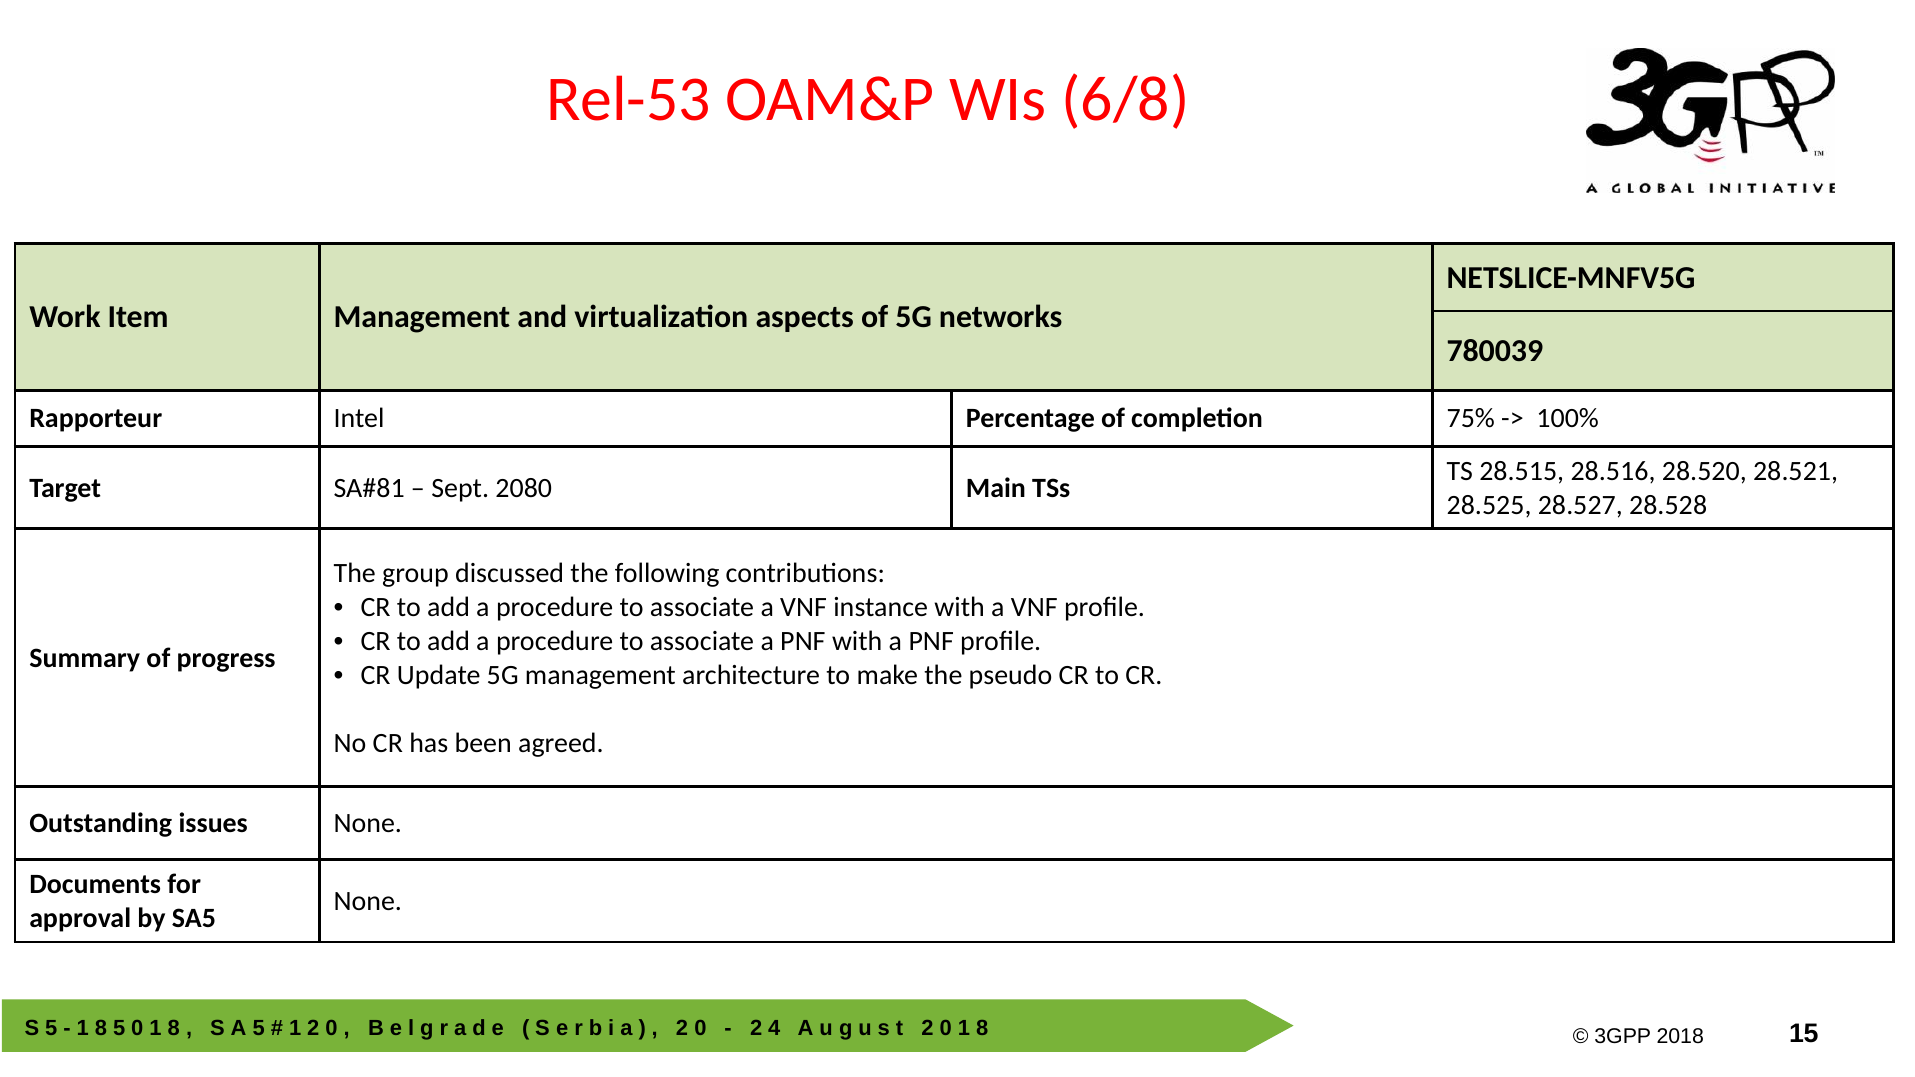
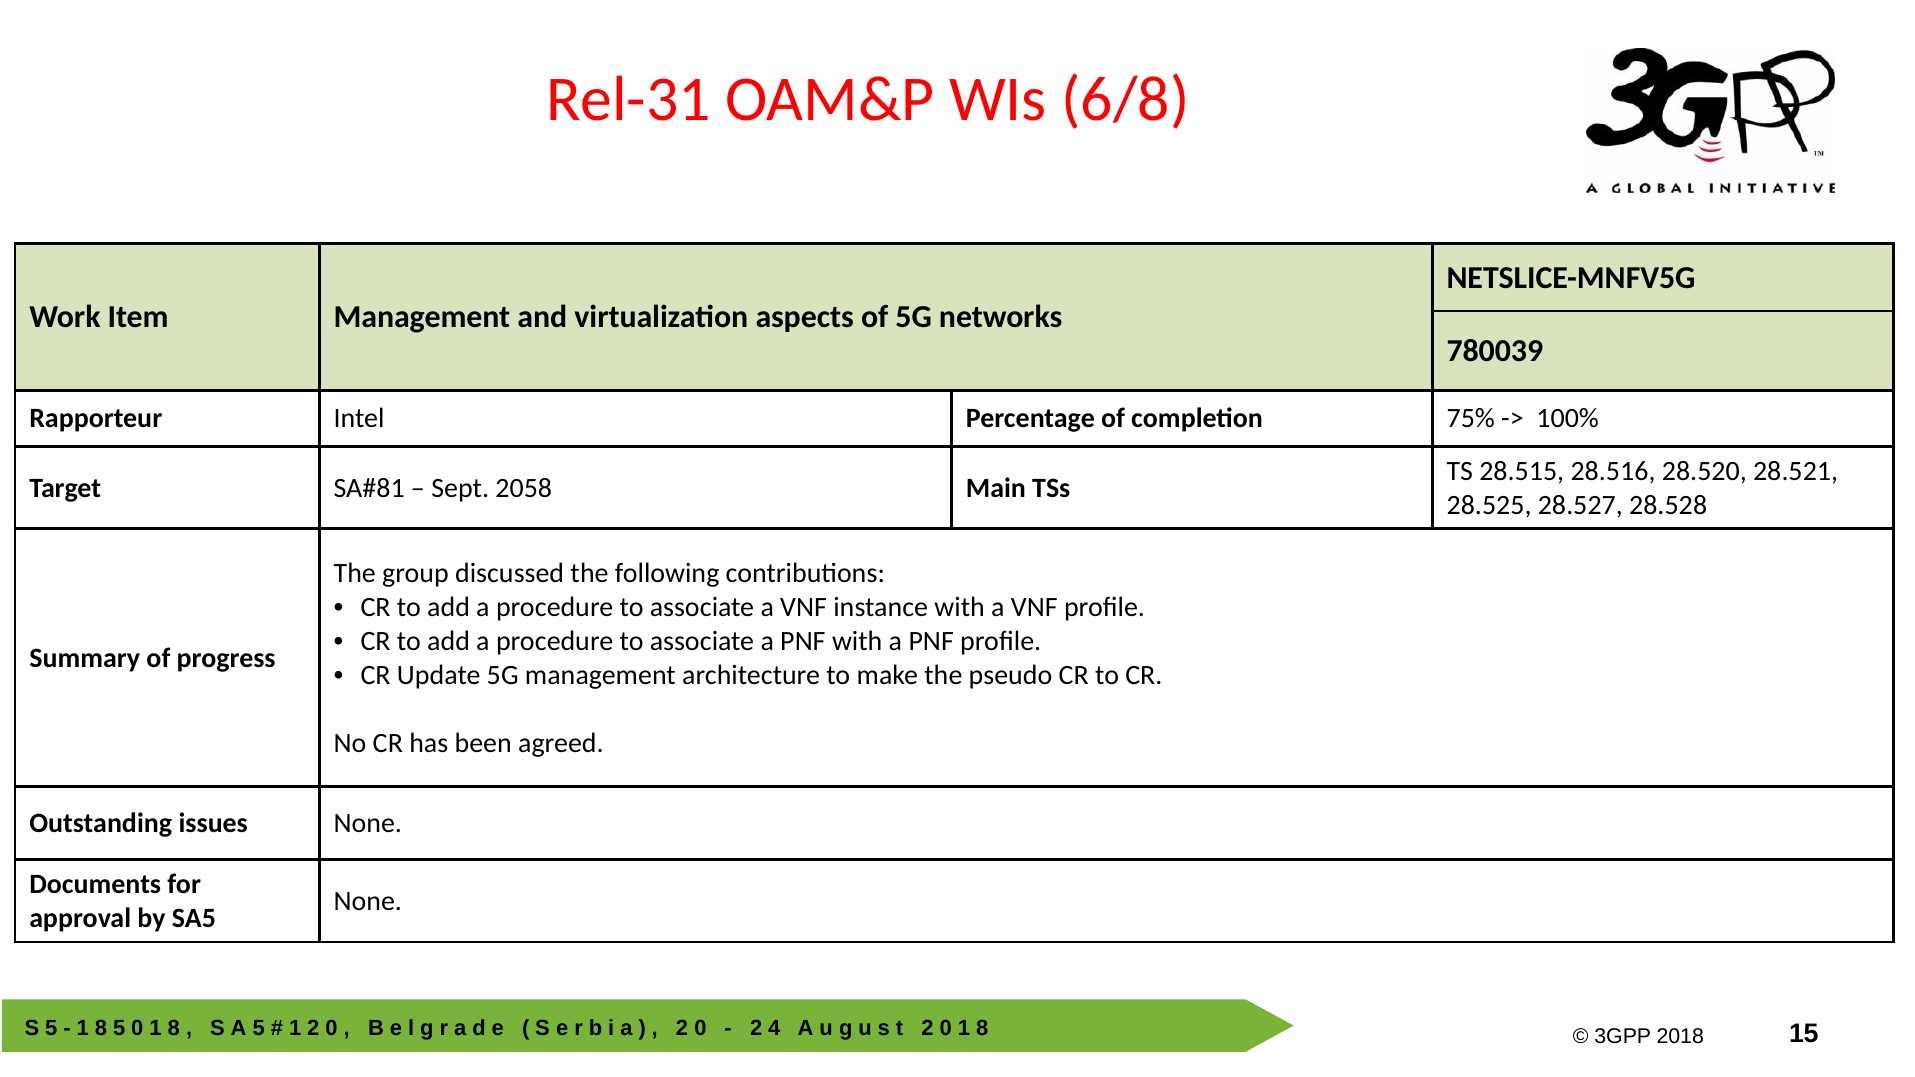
Rel-53: Rel-53 -> Rel-31 (629, 99)
2080: 2080 -> 2058 (524, 488)
